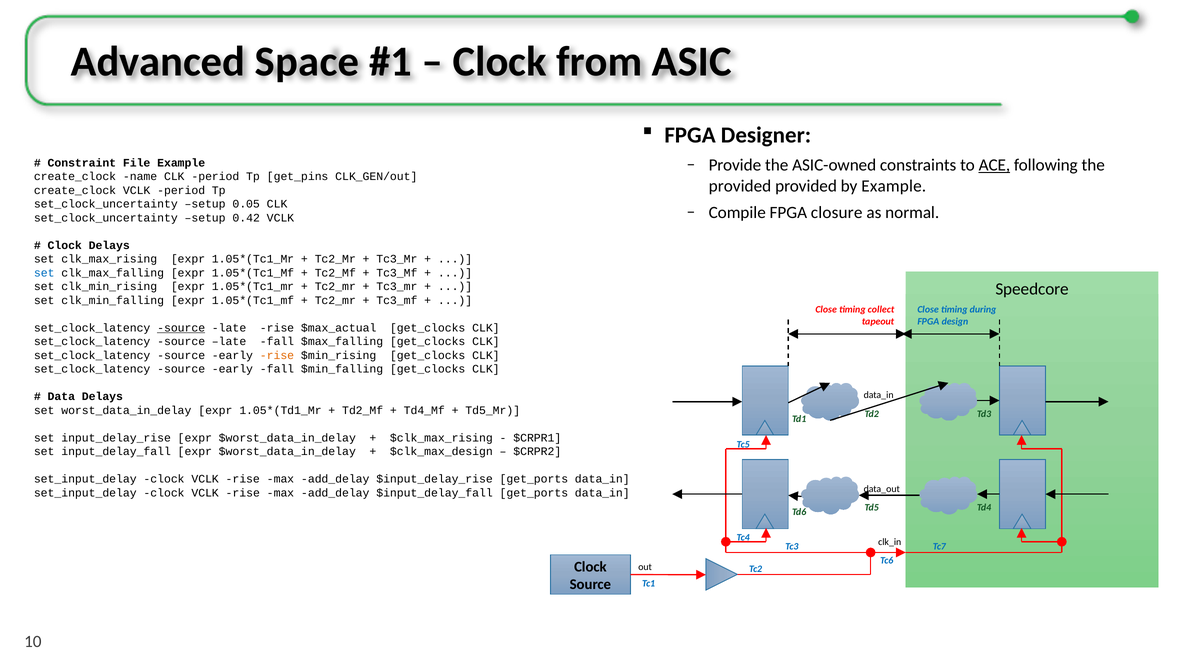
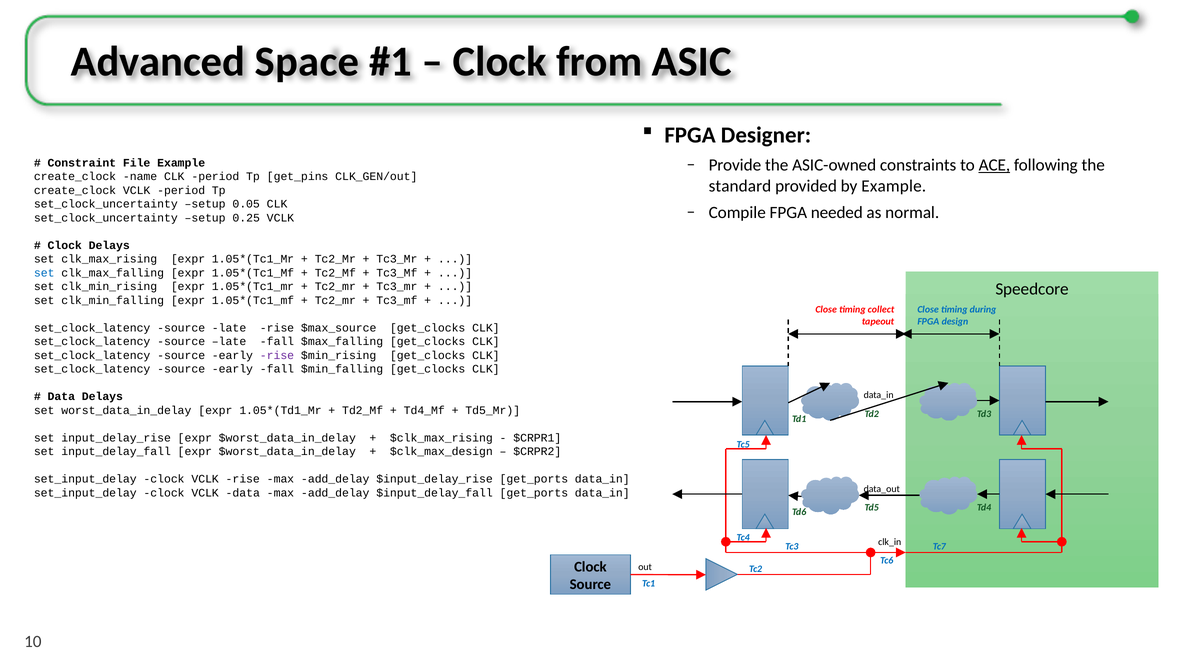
provided: provided -> standard (740, 186)
closure: closure -> needed (837, 213)
0.42: 0.42 -> 0.25 (246, 218)
source underline: present -> none (181, 328)
$max_actual: $max_actual -> $max_source (339, 328)
rise colour: orange -> purple (277, 356)
rise: rise -> data (243, 493)
